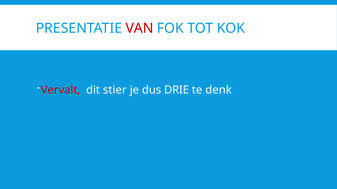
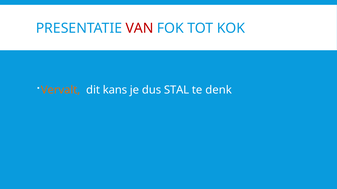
Vervalt colour: red -> orange (61, 90)
stier: stier -> kans (115, 90)
DRIE: DRIE -> STAL (177, 90)
